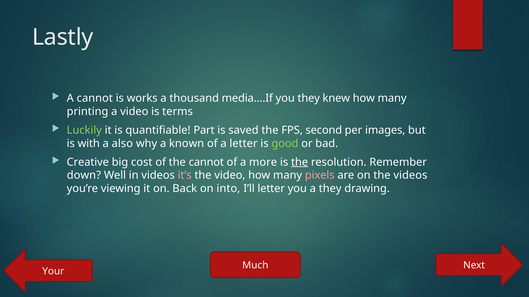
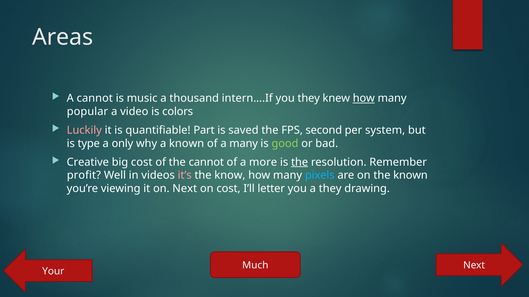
Lastly: Lastly -> Areas (63, 37)
works: works -> music (142, 98)
media….If: media….If -> intern….If (247, 98)
how underline: none -> present (364, 98)
printing: printing -> popular (87, 112)
terms: terms -> colors (178, 112)
Luckily colour: light green -> pink (84, 130)
images: images -> system (385, 130)
with: with -> type (89, 144)
also: also -> only (122, 144)
a letter: letter -> many (244, 144)
down: down -> profit (84, 176)
the video: video -> know (230, 176)
pixels colour: pink -> light blue (320, 176)
the videos: videos -> known (411, 176)
on Back: Back -> Next (185, 189)
on into: into -> cost (228, 189)
